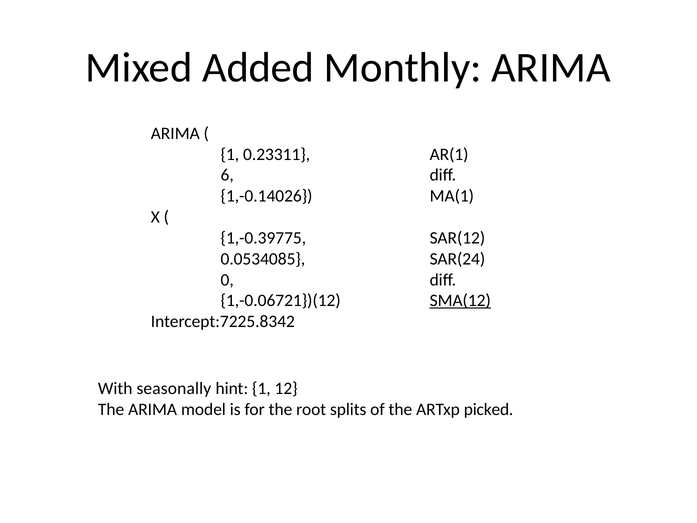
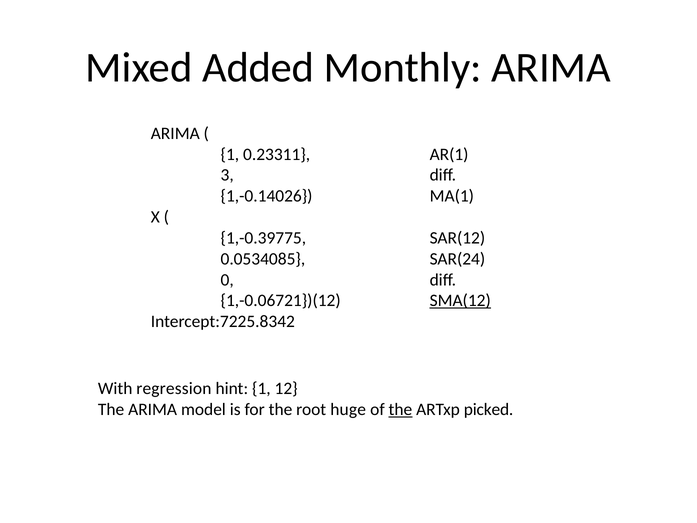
6: 6 -> 3 (227, 175)
seasonally: seasonally -> regression (174, 388)
splits: splits -> huge (348, 409)
the underline: none -> present (400, 409)
